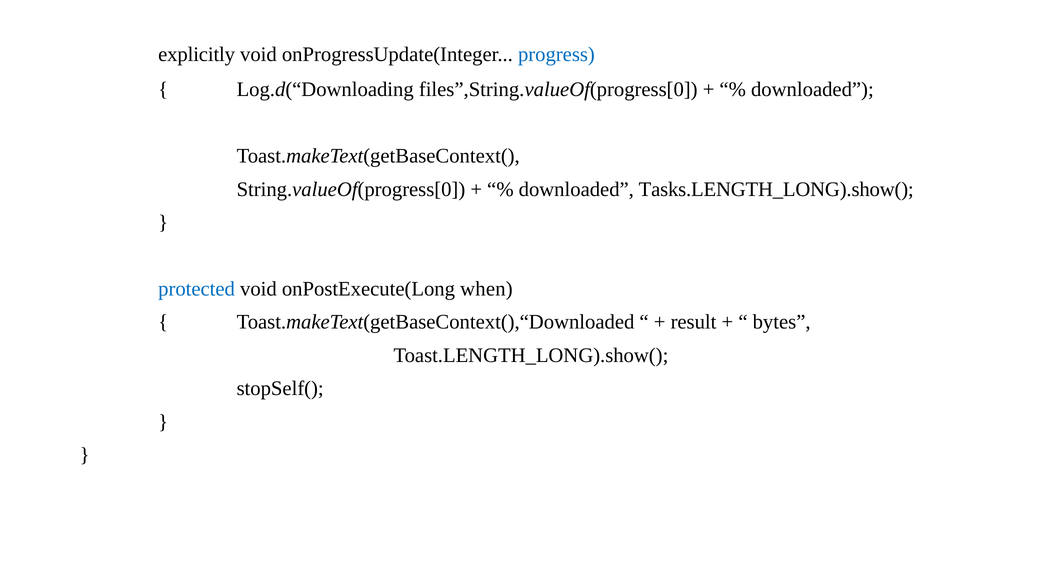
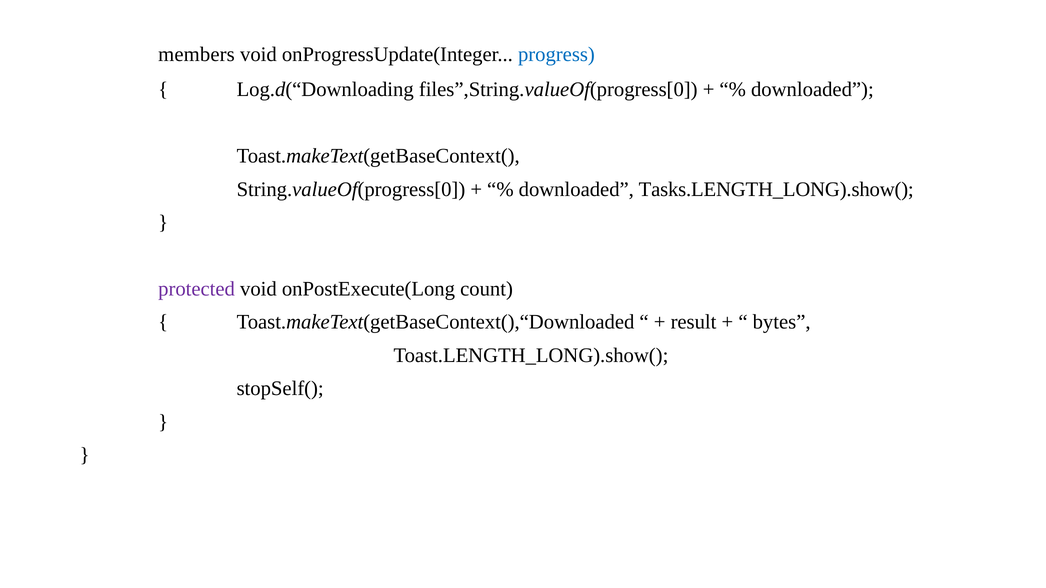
explicitly: explicitly -> members (196, 54)
protected colour: blue -> purple (197, 289)
when: when -> count (487, 289)
